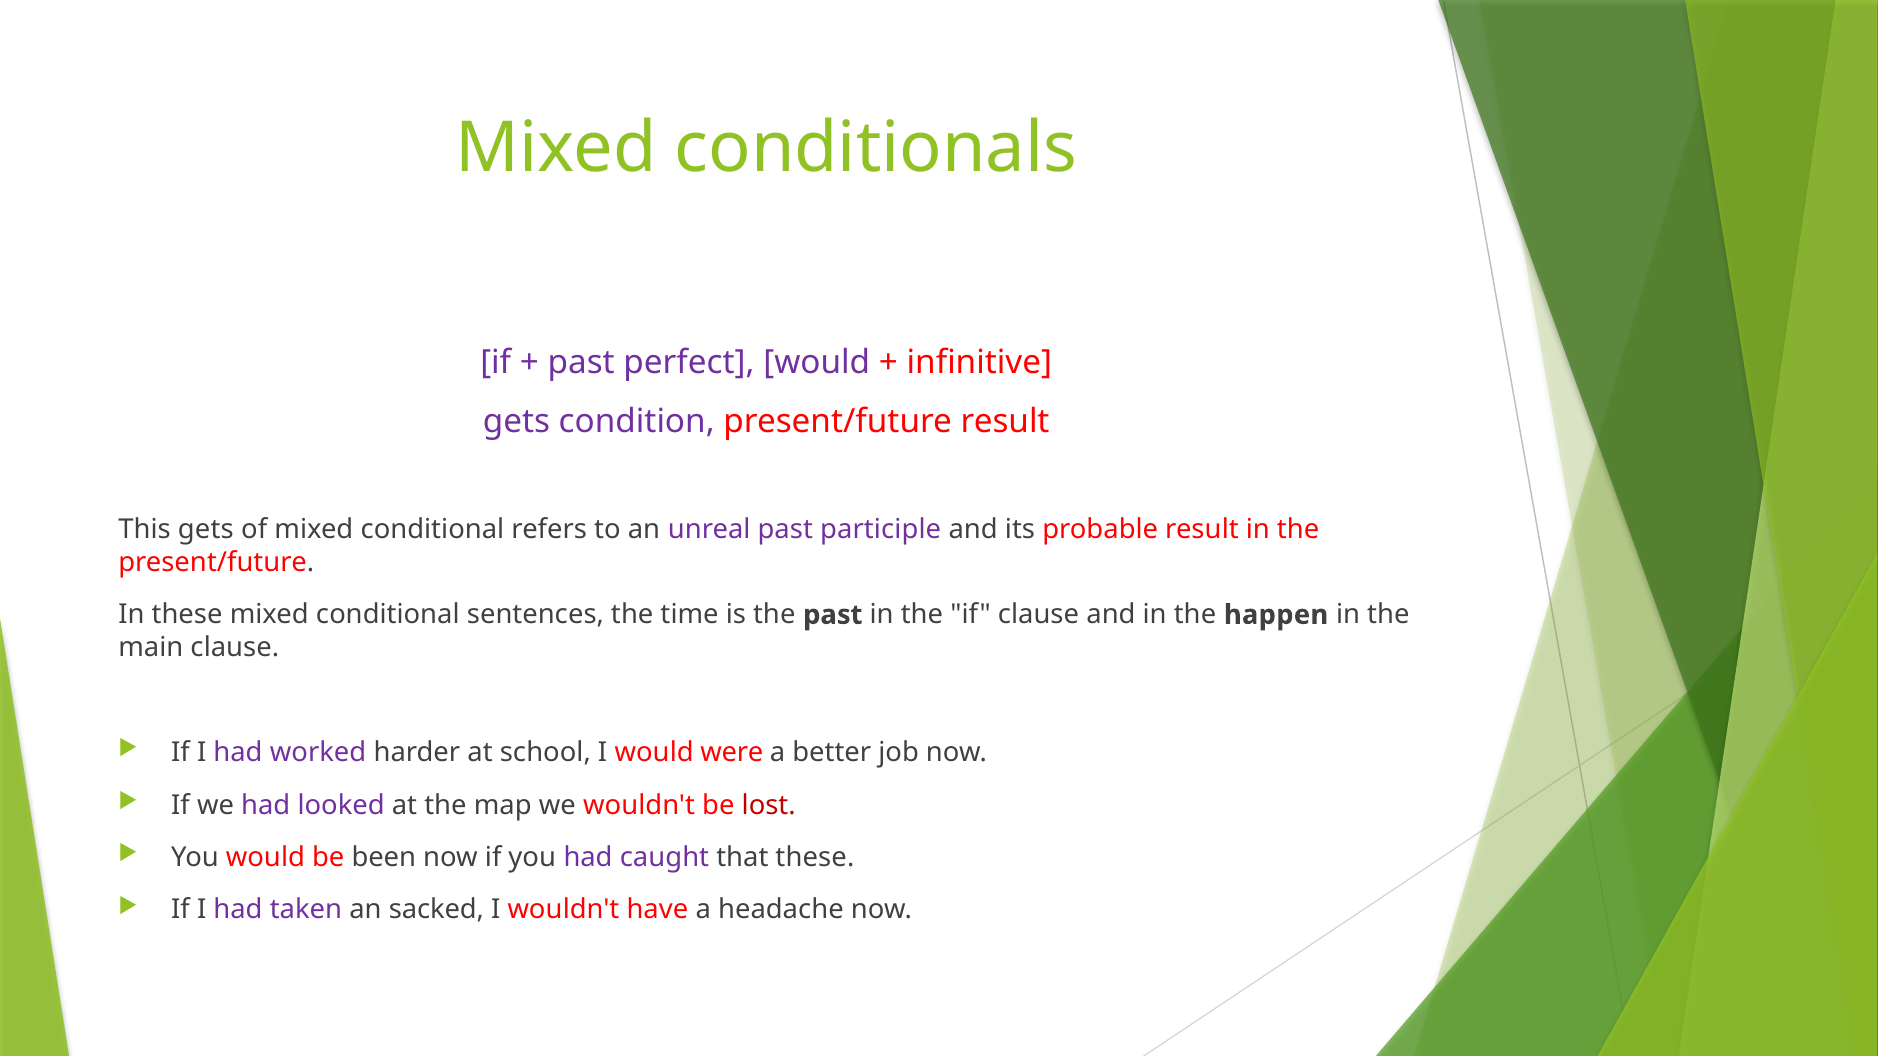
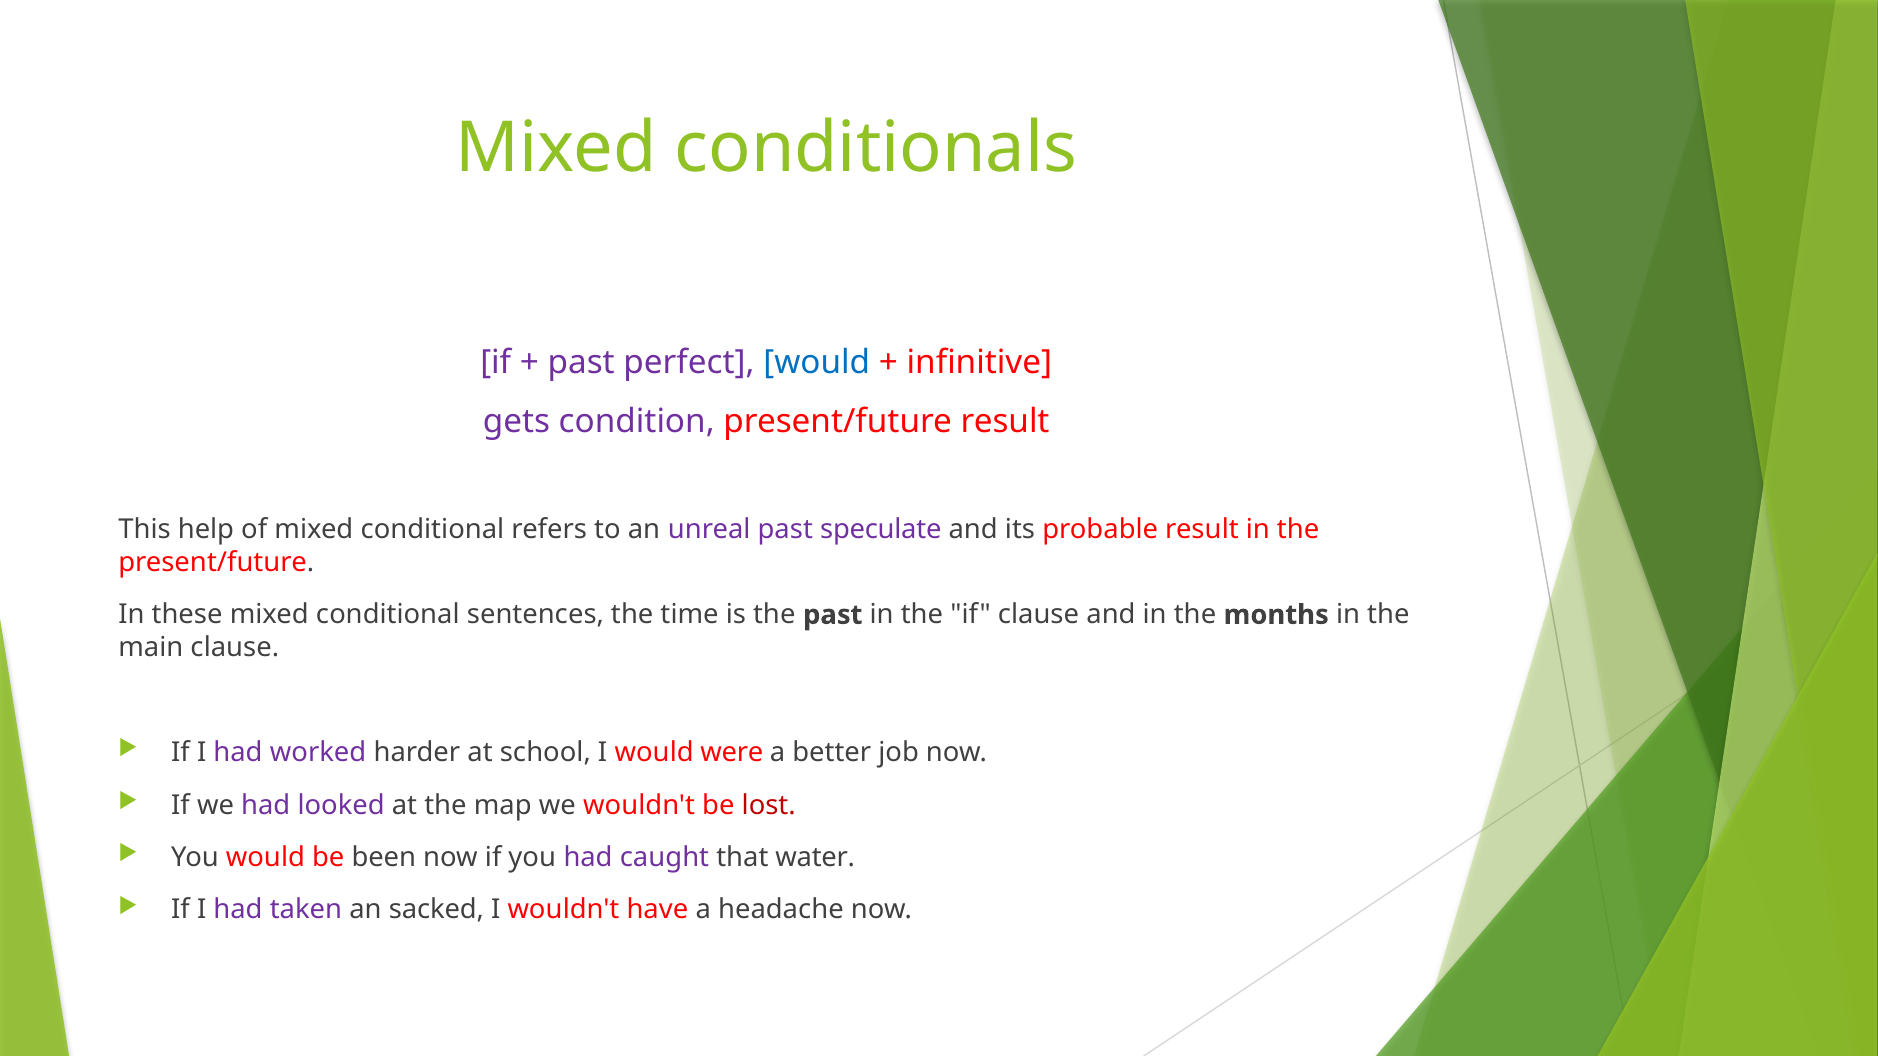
would colour: purple -> blue (817, 362)
This gets: gets -> help (206, 530)
participle: participle -> speculate (881, 530)
happen: happen -> months (1276, 615)
that these: these -> water (815, 858)
